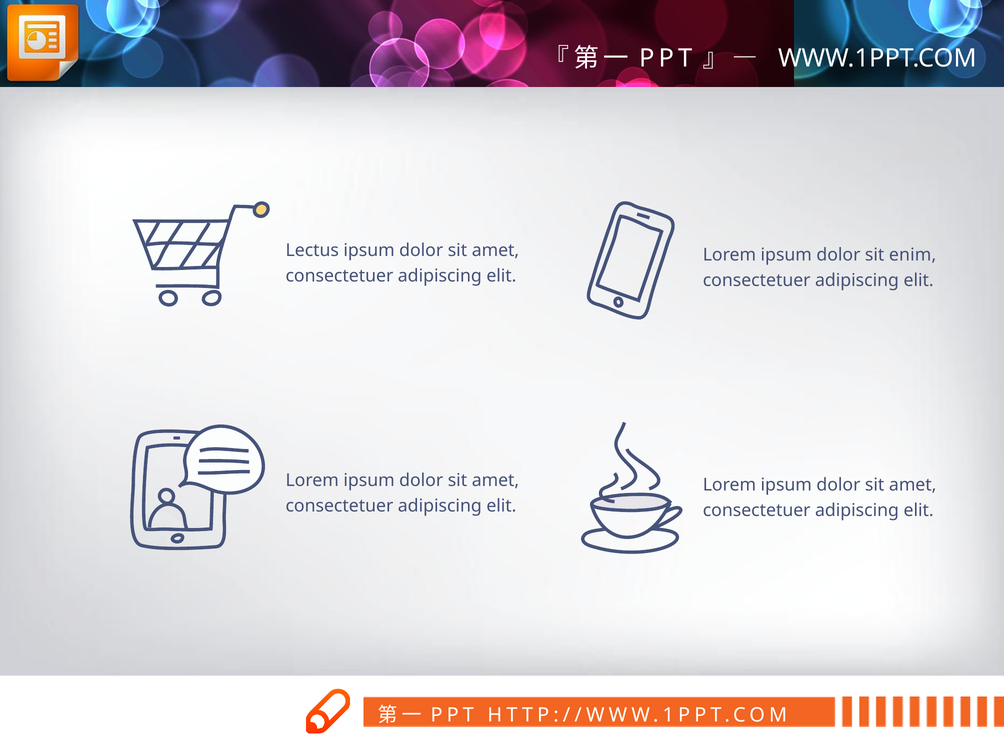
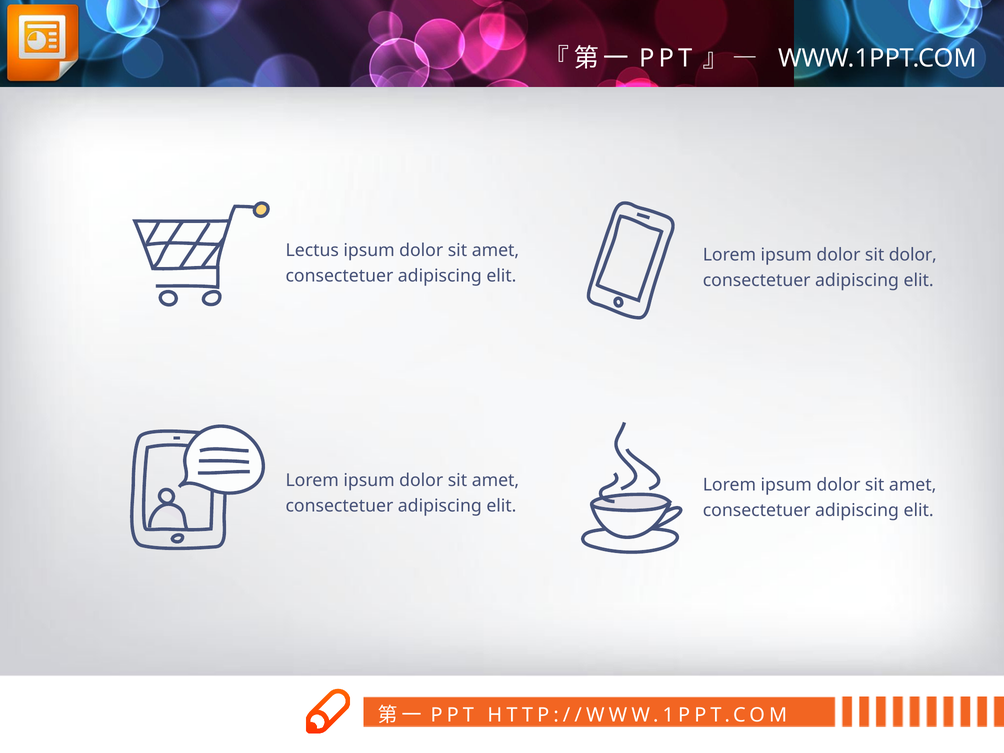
sit enim: enim -> dolor (913, 255)
